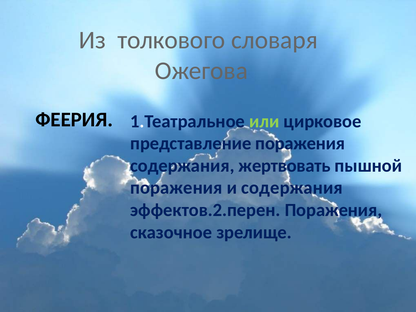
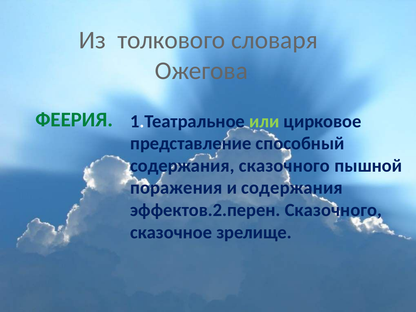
ФЕЕРИЯ colour: black -> green (74, 120)
представление поражения: поражения -> способный (300, 143)
содержания жертвовать: жертвовать -> сказочного (284, 166)
эффектов.2.перен Поражения: Поражения -> Сказочного (333, 210)
